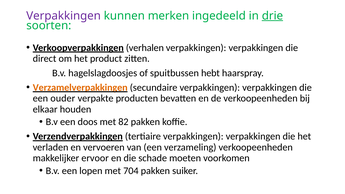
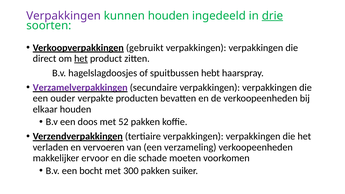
kunnen merken: merken -> houden (168, 16)
verhalen: verhalen -> gebruikt (145, 48)
het underline: none -> present (81, 59)
Verzamelverpakkingen colour: orange -> purple (80, 88)
82: 82 -> 52 (123, 122)
lopen: lopen -> bocht (91, 171)
704: 704 -> 300 (131, 171)
